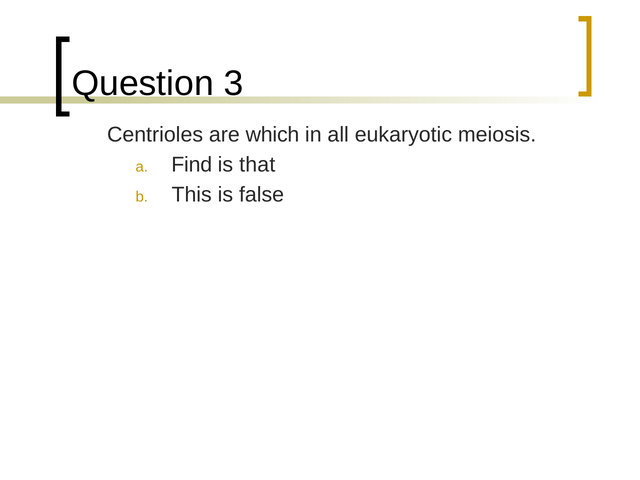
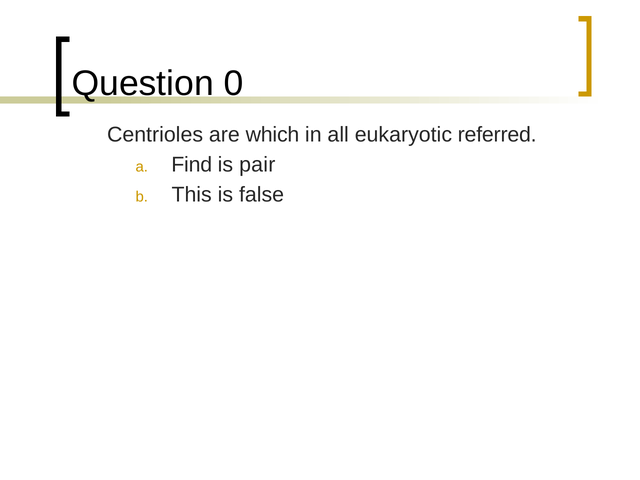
3: 3 -> 0 (234, 84)
meiosis: meiosis -> referred (497, 135)
that: that -> pair (257, 165)
